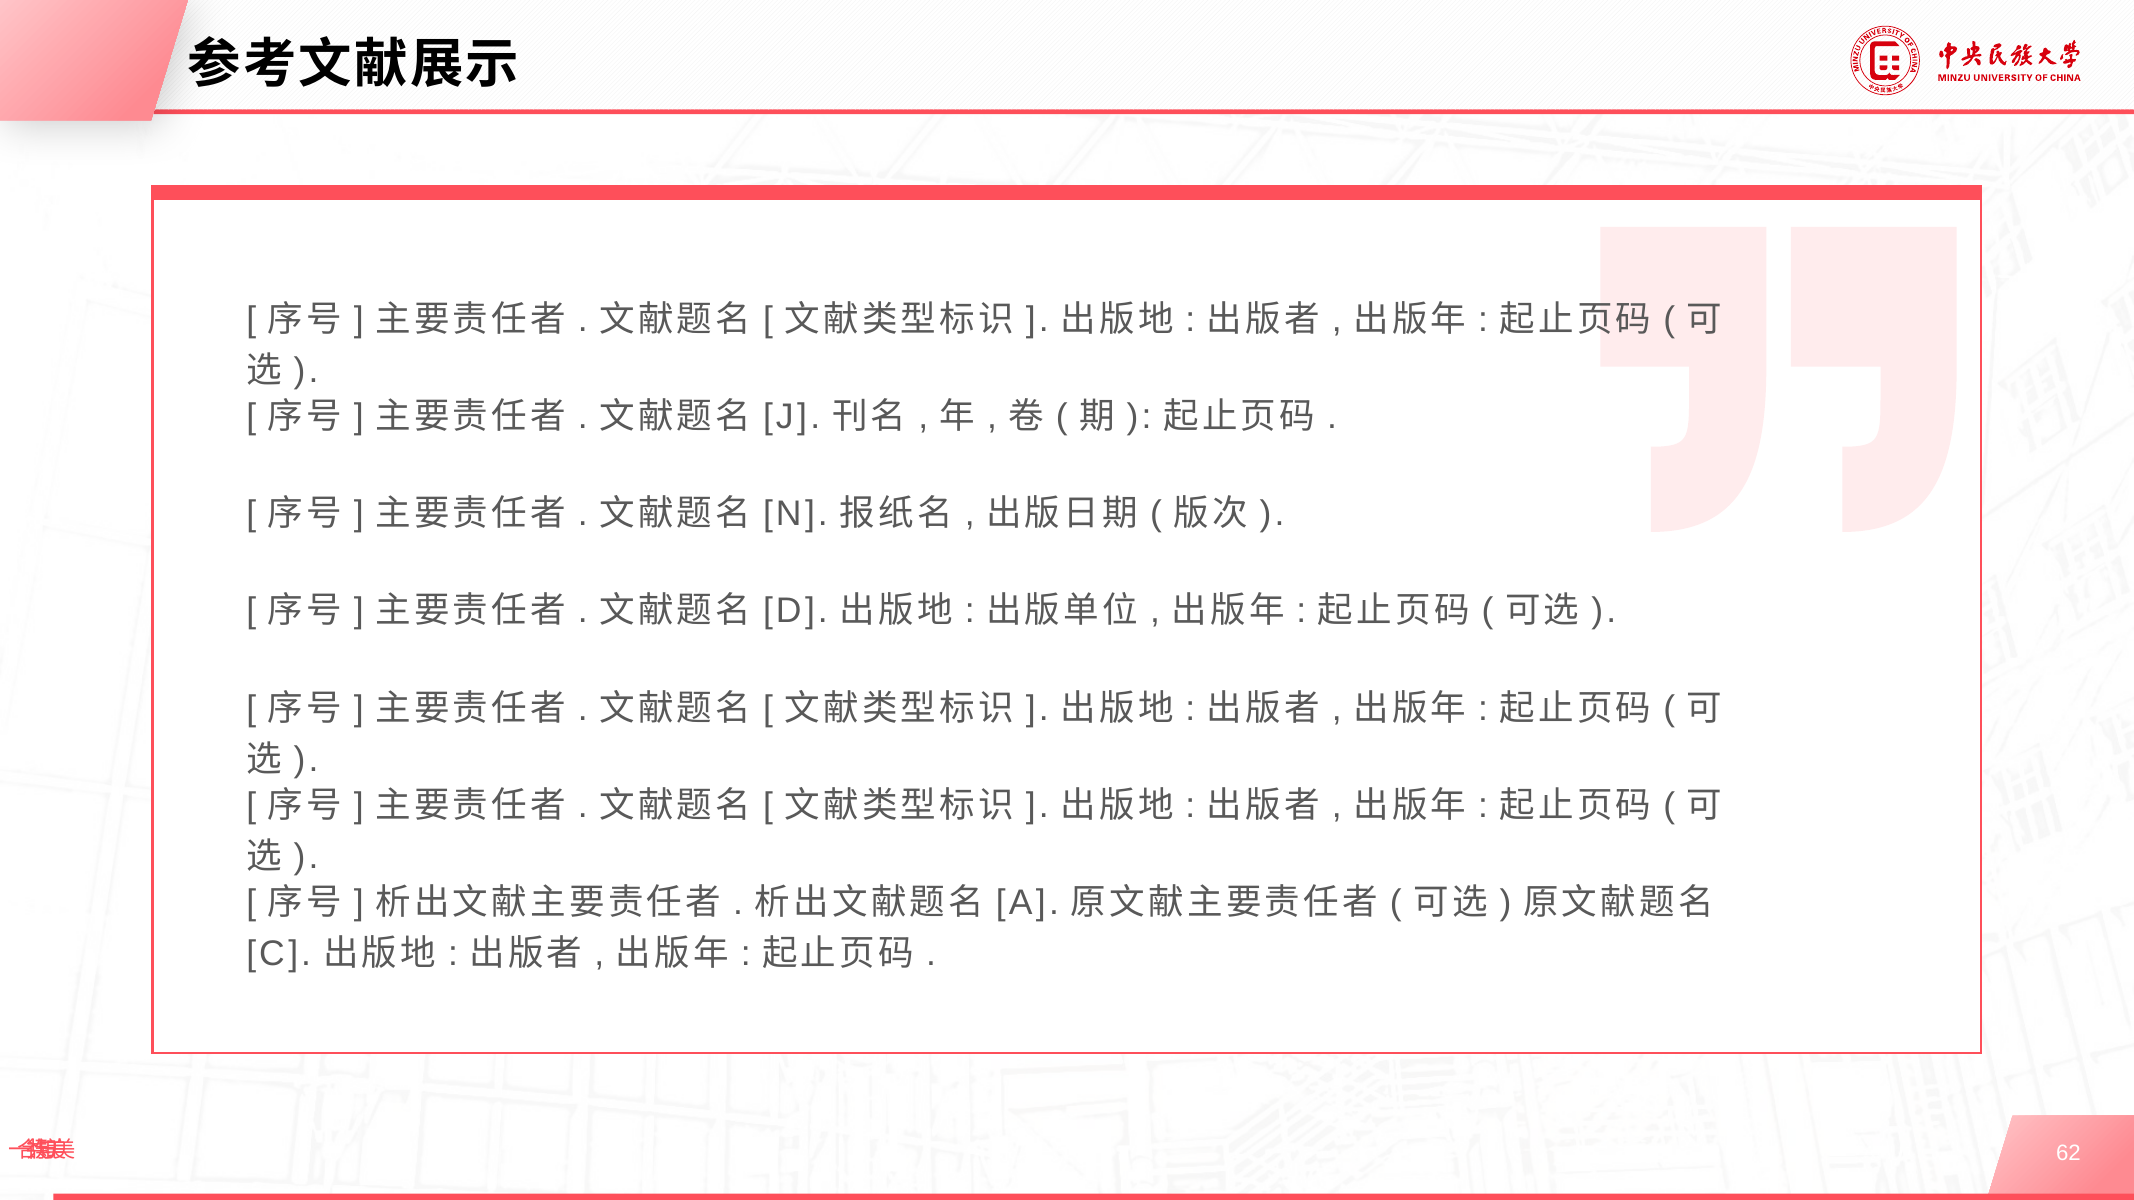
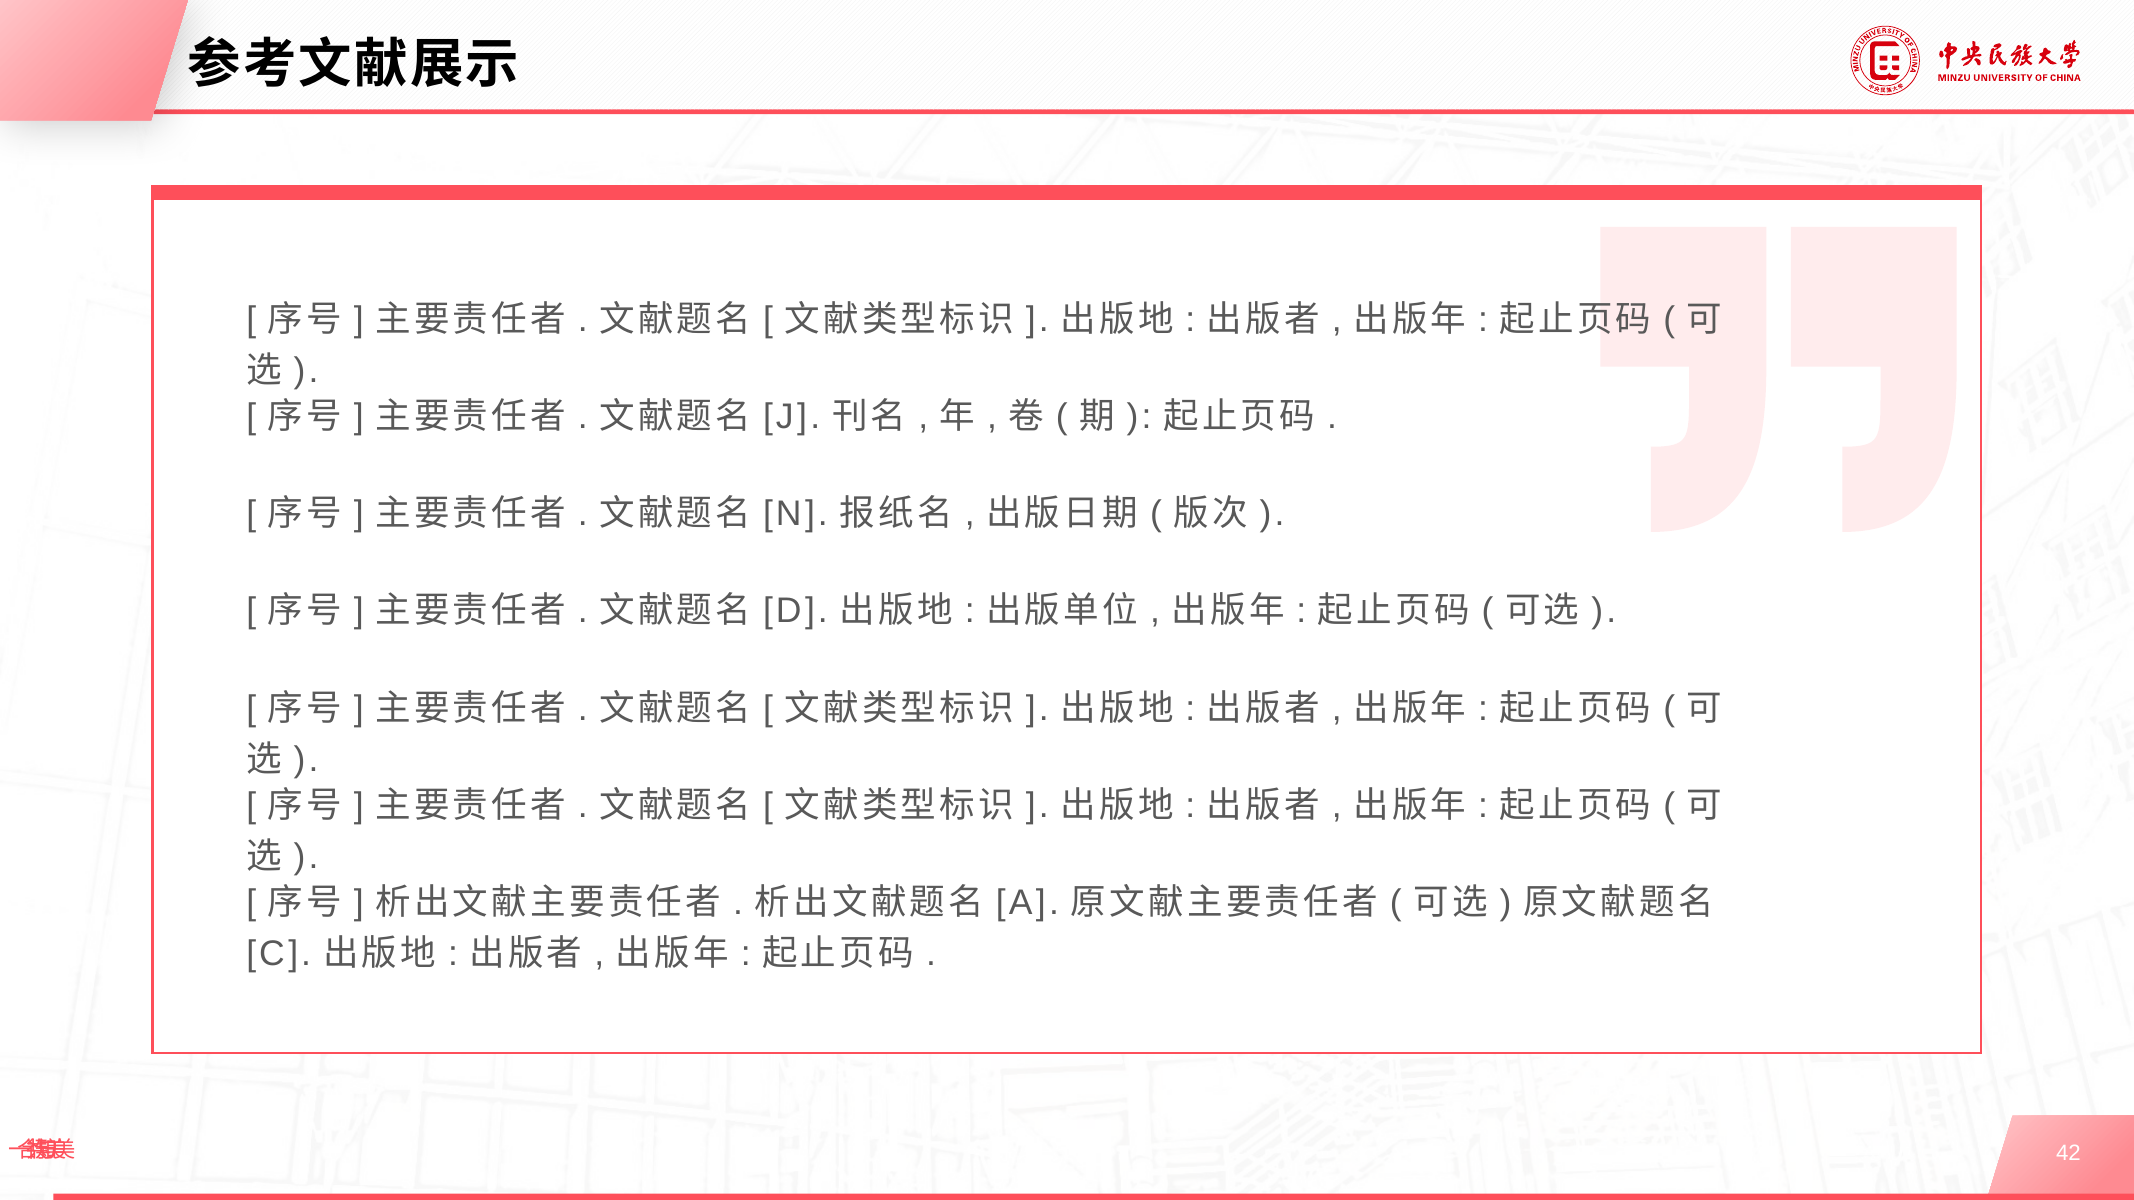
62: 62 -> 42 (2068, 1153)
